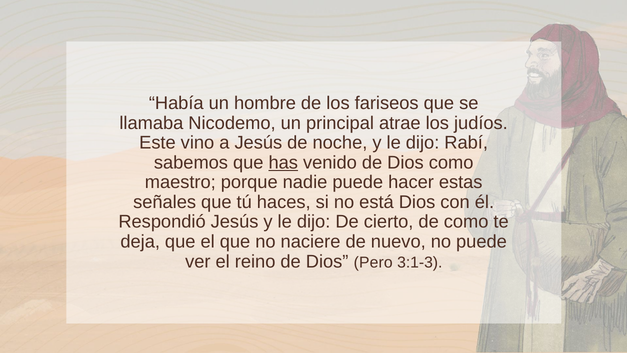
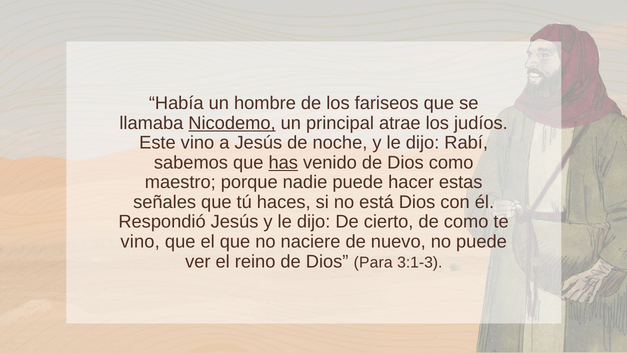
Nicodemo underline: none -> present (232, 123)
deja: deja -> vino (140, 241)
Pero: Pero -> Para (373, 262)
